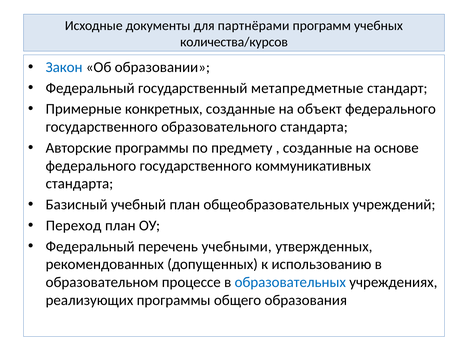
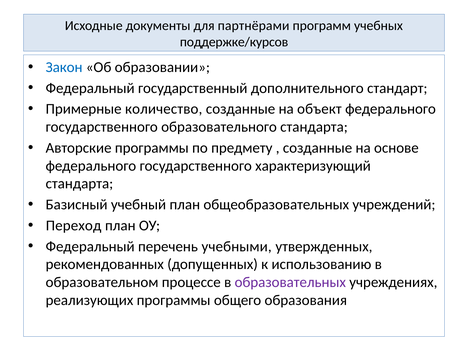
количества/курсов: количества/курсов -> поддержке/курсов (234, 42)
метапредметные: метапредметные -> дополнительного (307, 88)
конкретных: конкретных -> количество (164, 109)
коммуникативных: коммуникативных -> характеризующий (313, 166)
образовательных colour: blue -> purple (290, 282)
